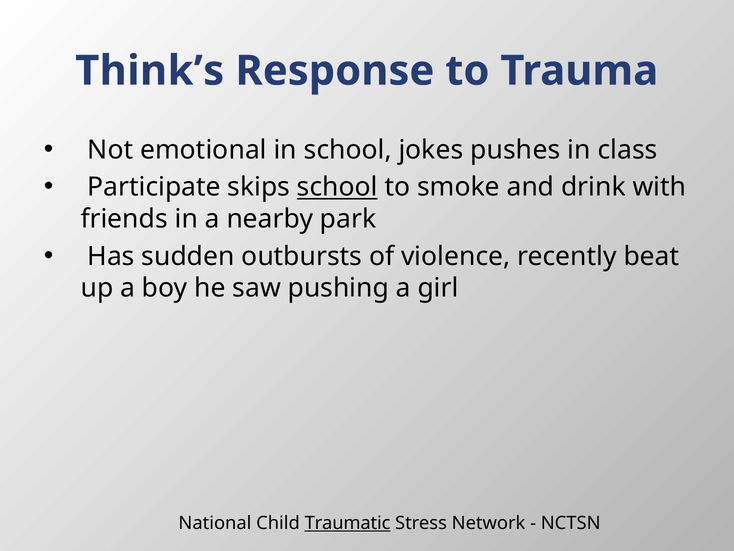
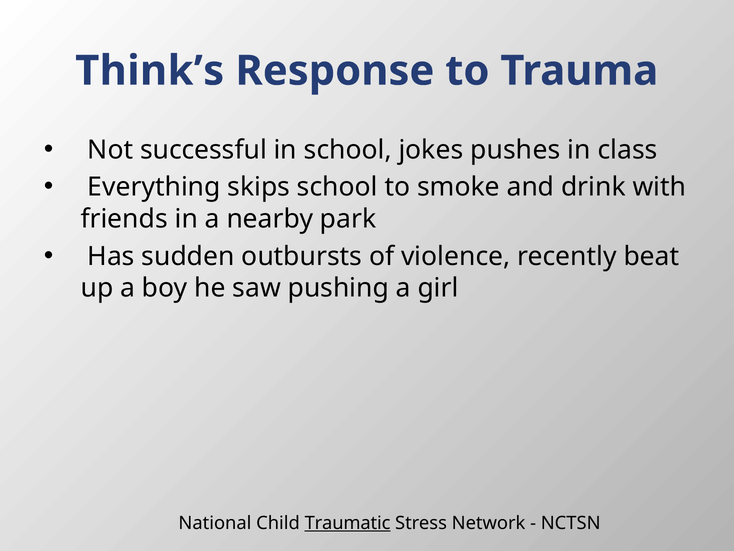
emotional: emotional -> successful (203, 150)
Participate: Participate -> Everything (154, 187)
school underline: present -> none (337, 187)
